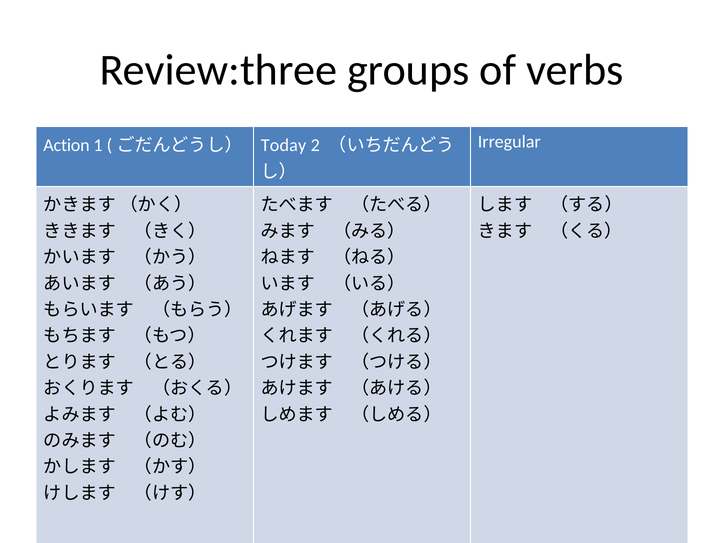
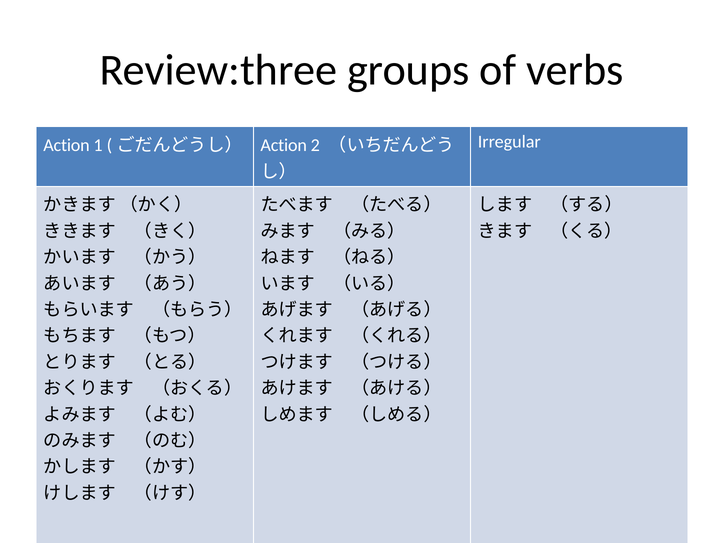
Today: Today -> Action (284, 145)
